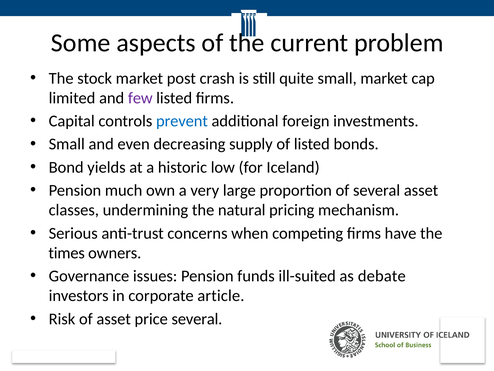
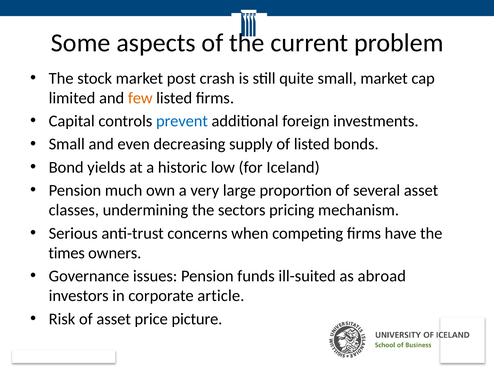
few colour: purple -> orange (140, 98)
natural: natural -> sectors (242, 210)
debate: debate -> abroad (382, 276)
price several: several -> picture (197, 319)
